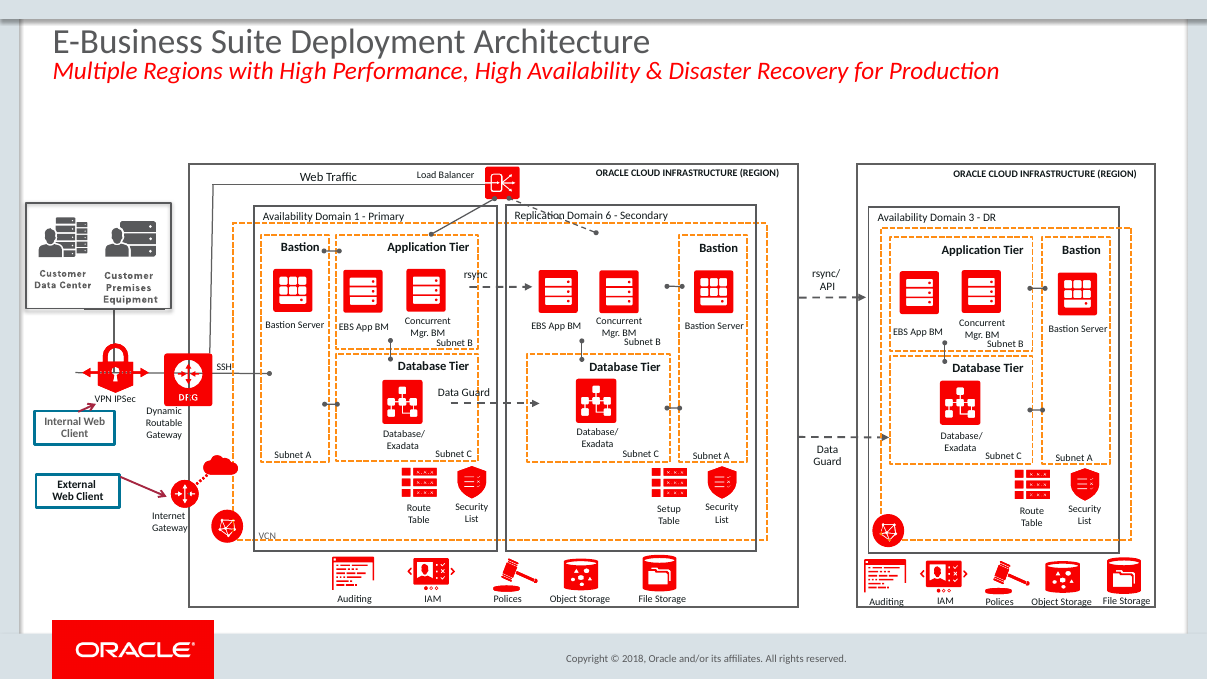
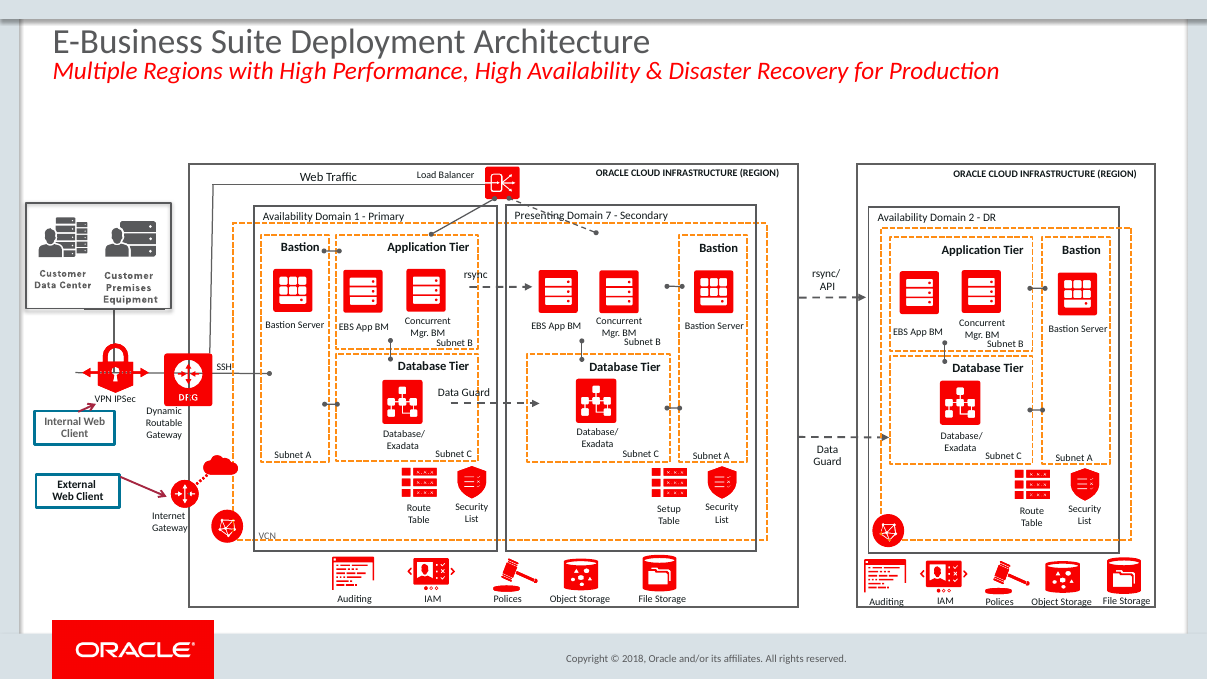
Replication: Replication -> Presenting (540, 216)
6: 6 -> 7 (609, 216)
3: 3 -> 2 (972, 218)
